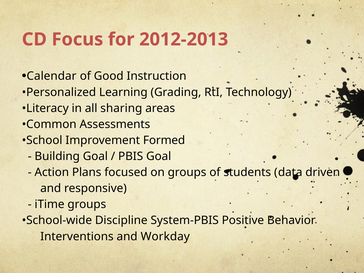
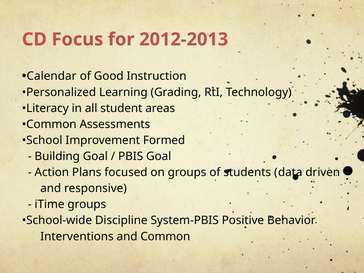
sharing: sharing -> student (121, 108)
and Workday: Workday -> Common (165, 236)
